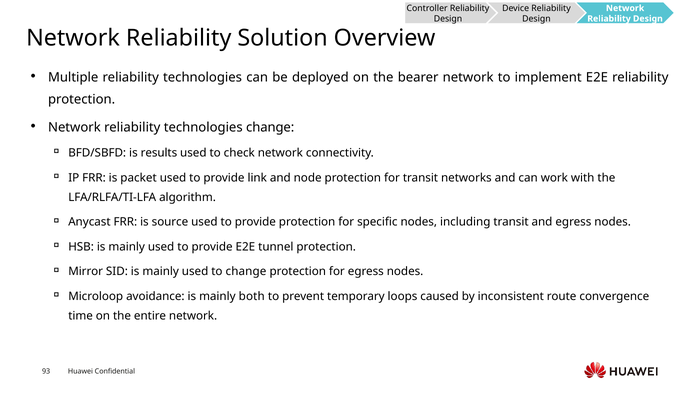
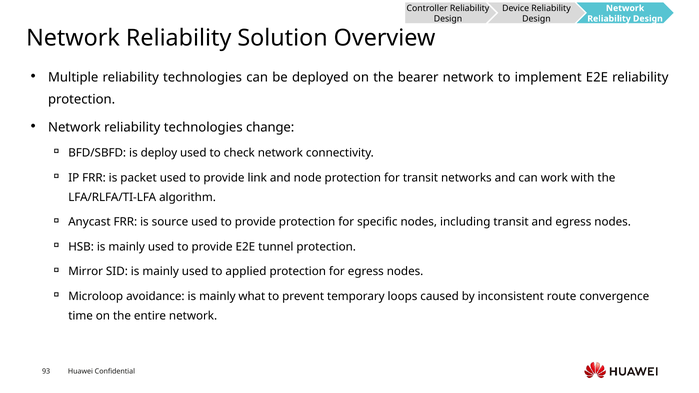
results: results -> deploy (159, 153)
to change: change -> applied (246, 272)
both: both -> what (252, 297)
